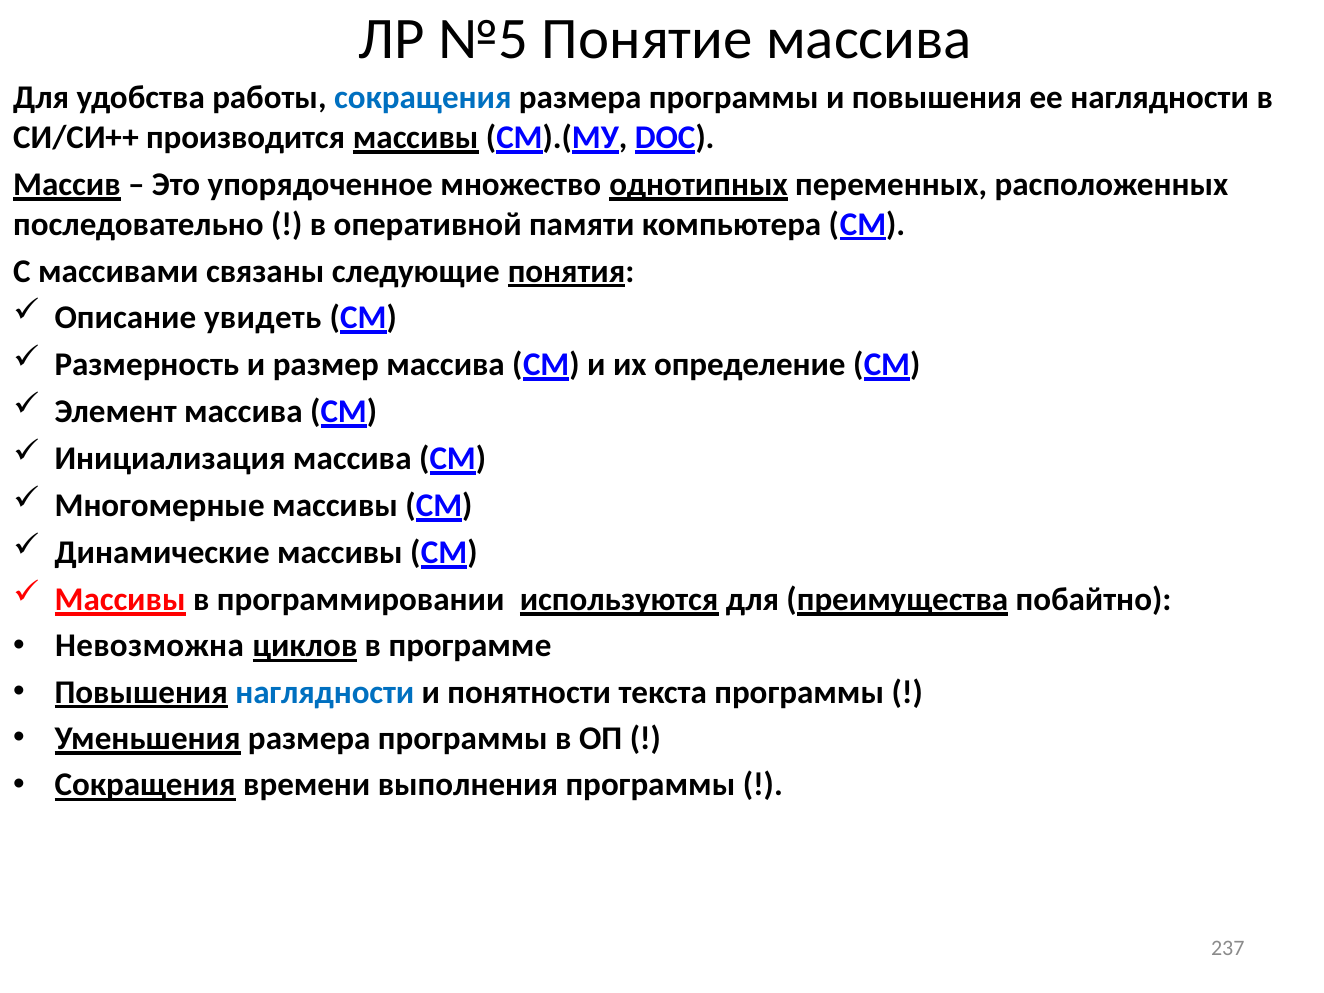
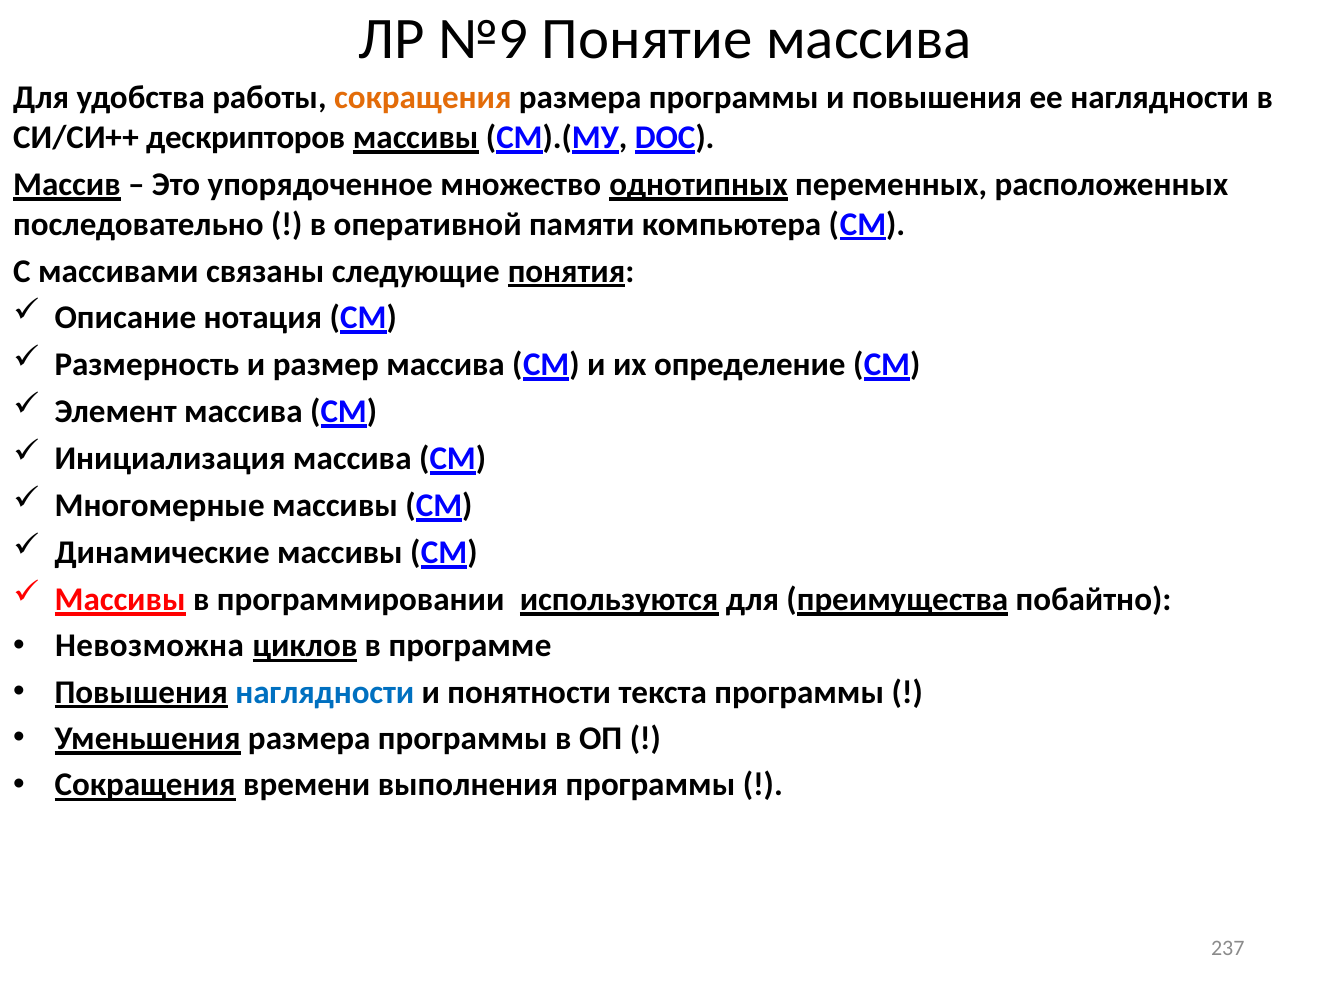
№5: №5 -> №9 (484, 39)
сокращения colour: blue -> orange (423, 98)
производится: производится -> дескрипторов (246, 137)
увидеть: увидеть -> нотация (263, 318)
